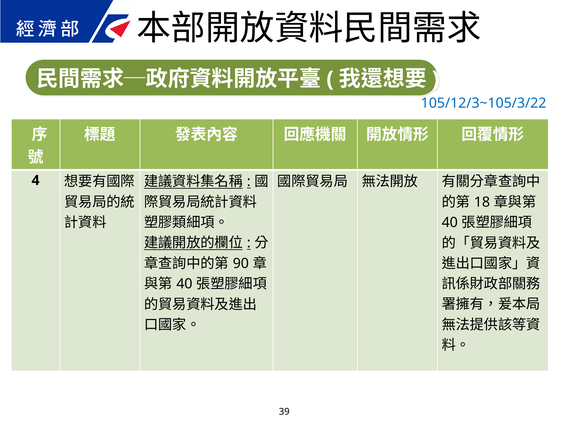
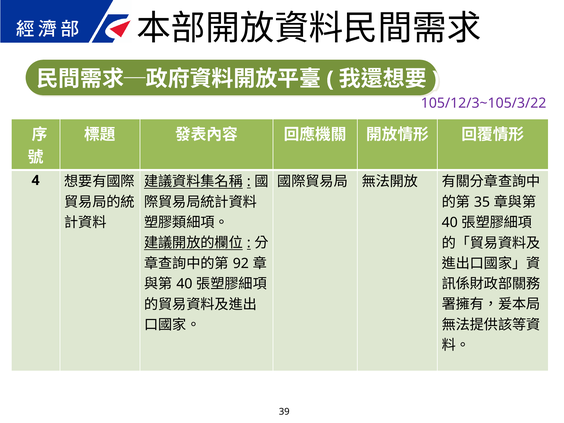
105/12/3~105/3/22 colour: blue -> purple (484, 103)
18: 18 -> 35 (482, 202)
90: 90 -> 92 (241, 263)
